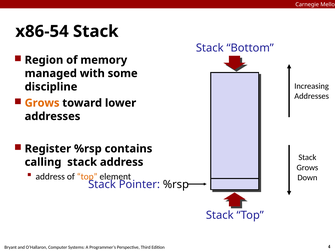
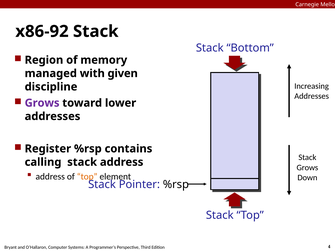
x86-54: x86-54 -> x86-92 (42, 31)
some: some -> given (123, 73)
Grows colour: orange -> purple (42, 103)
